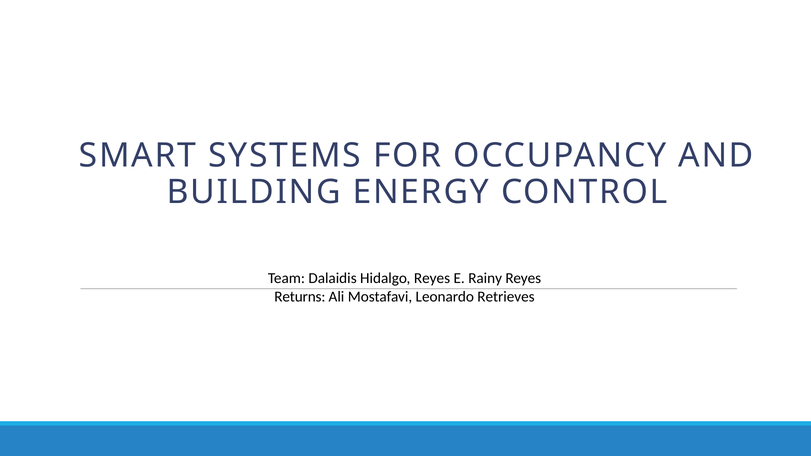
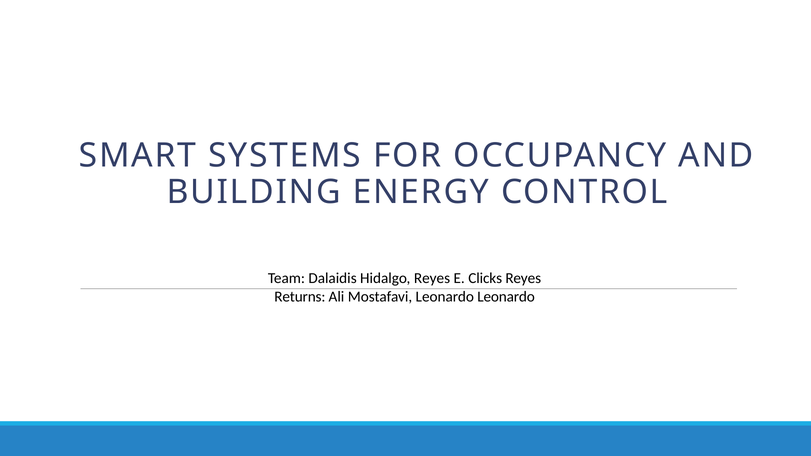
Rainy: Rainy -> Clicks (485, 278)
Leonardo Retrieves: Retrieves -> Leonardo (506, 297)
